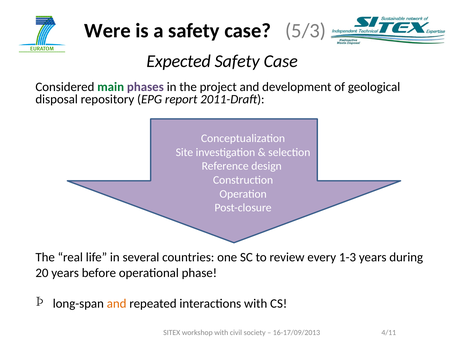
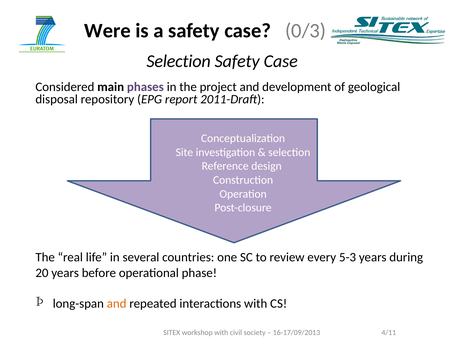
5/3: 5/3 -> 0/3 (306, 31)
Expected: Expected -> Selection (179, 61)
main colour: green -> black (111, 87)
1-3: 1-3 -> 5-3 (348, 257)
